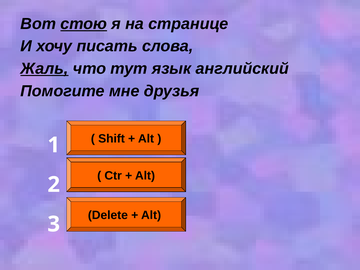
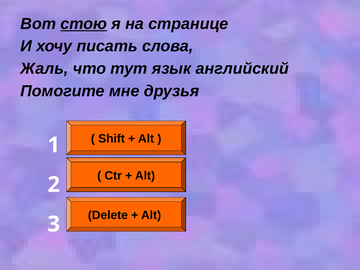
Жаль underline: present -> none (44, 69)
